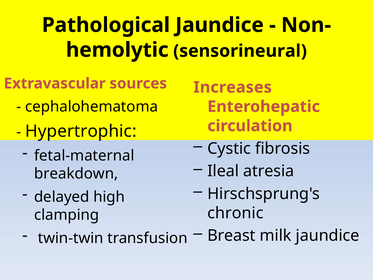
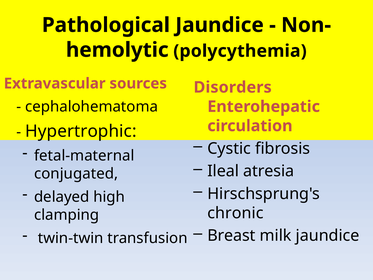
sensorineural: sensorineural -> polycythemia (240, 51)
Increases: Increases -> Disorders (233, 87)
breakdown: breakdown -> conjugated (76, 174)
